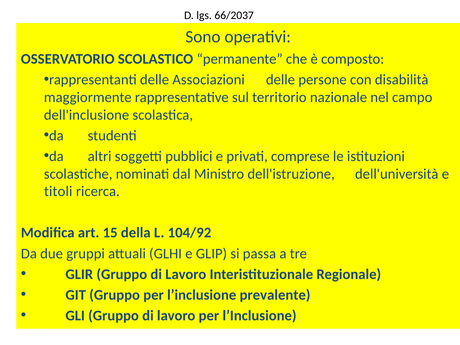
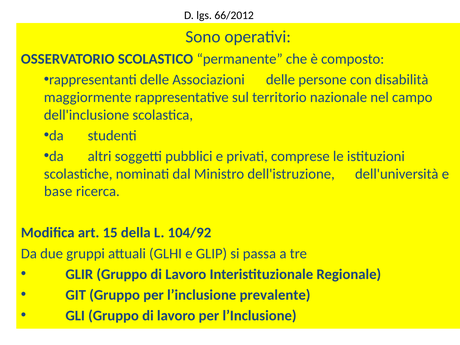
66/2037: 66/2037 -> 66/2012 (234, 15)
titoli: titoli -> base (58, 191)
